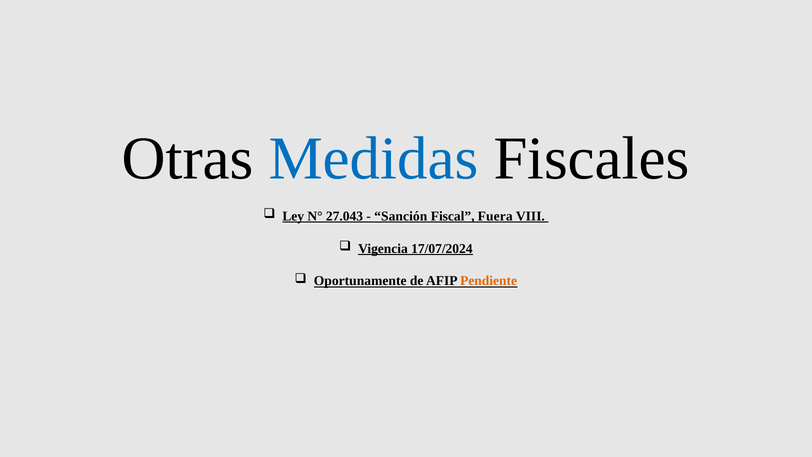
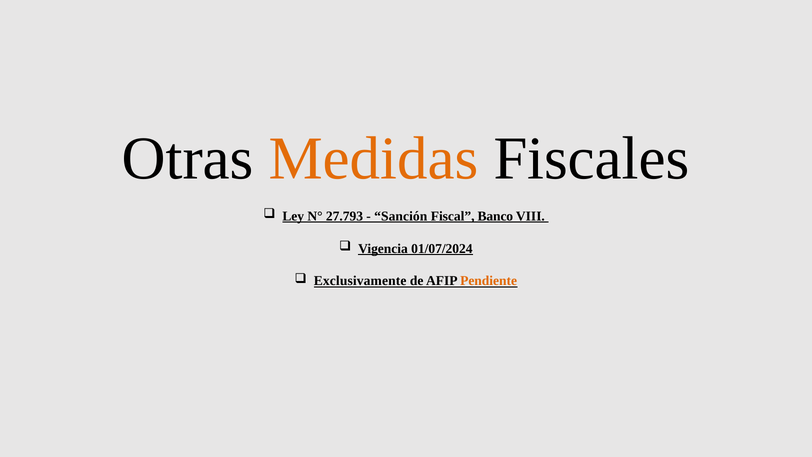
Medidas colour: blue -> orange (374, 158)
27.043: 27.043 -> 27.793 (344, 216)
Fuera: Fuera -> Banco (495, 216)
17/07/2024: 17/07/2024 -> 01/07/2024 (442, 248)
Oportunamente: Oportunamente -> Exclusivamente (360, 281)
